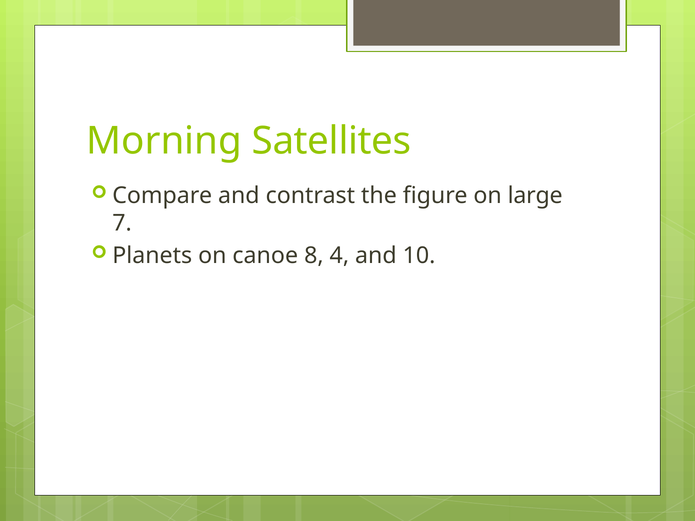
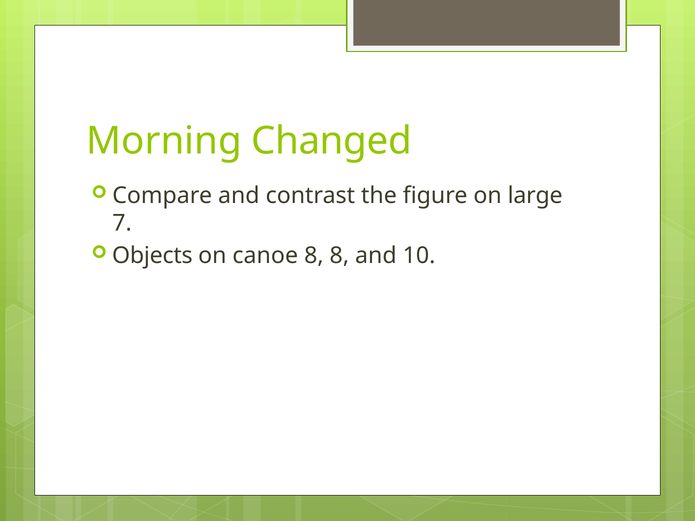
Satellites: Satellites -> Changed (331, 141)
Planets: Planets -> Objects (152, 256)
8 4: 4 -> 8 (339, 256)
